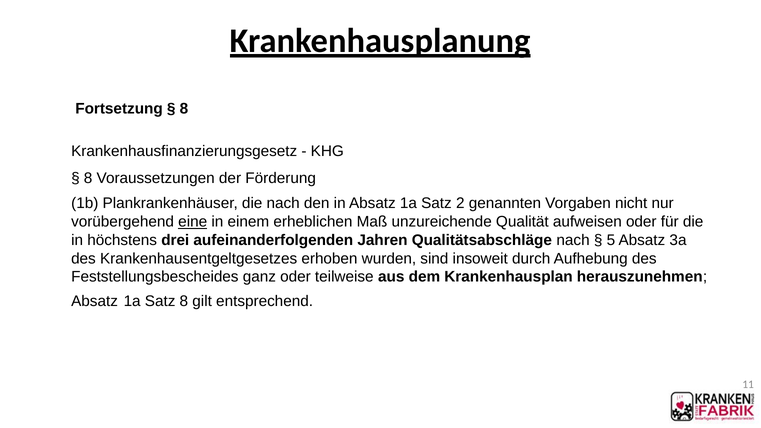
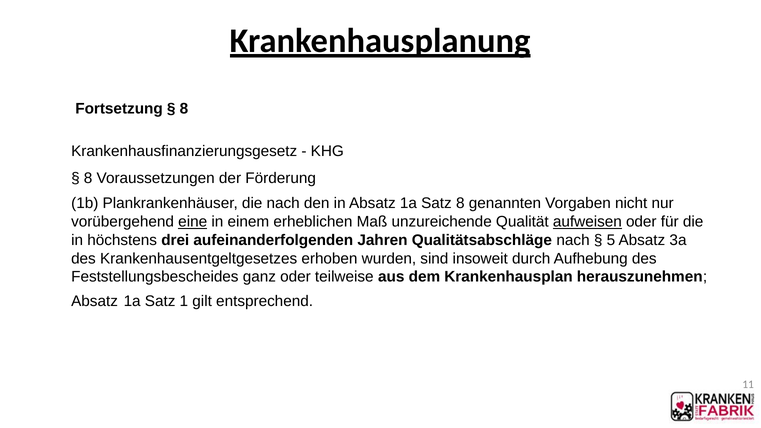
Satz 2: 2 -> 8 (460, 203)
aufweisen underline: none -> present (587, 222)
Satz 8: 8 -> 1 (184, 301)
